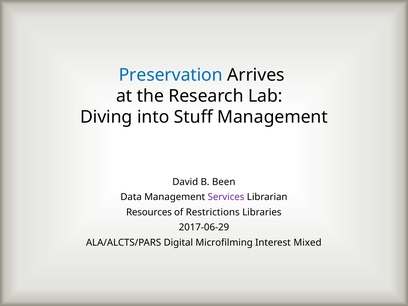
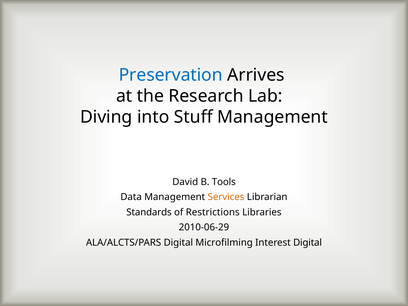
Been: Been -> Tools (224, 182)
Services colour: purple -> orange (226, 197)
Resources: Resources -> Standards (149, 212)
2017-06-29: 2017-06-29 -> 2010-06-29 (204, 227)
Interest Mixed: Mixed -> Digital (308, 243)
